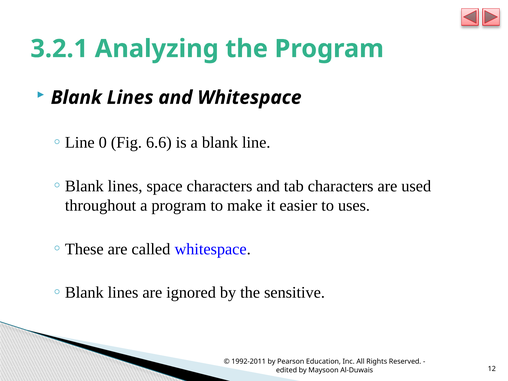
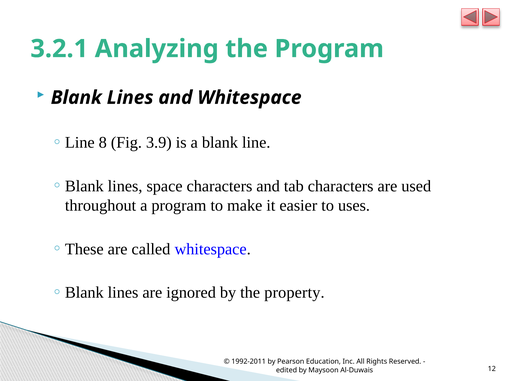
0: 0 -> 8 (103, 143)
6.6: 6.6 -> 3.9 (159, 143)
sensitive: sensitive -> property (294, 293)
